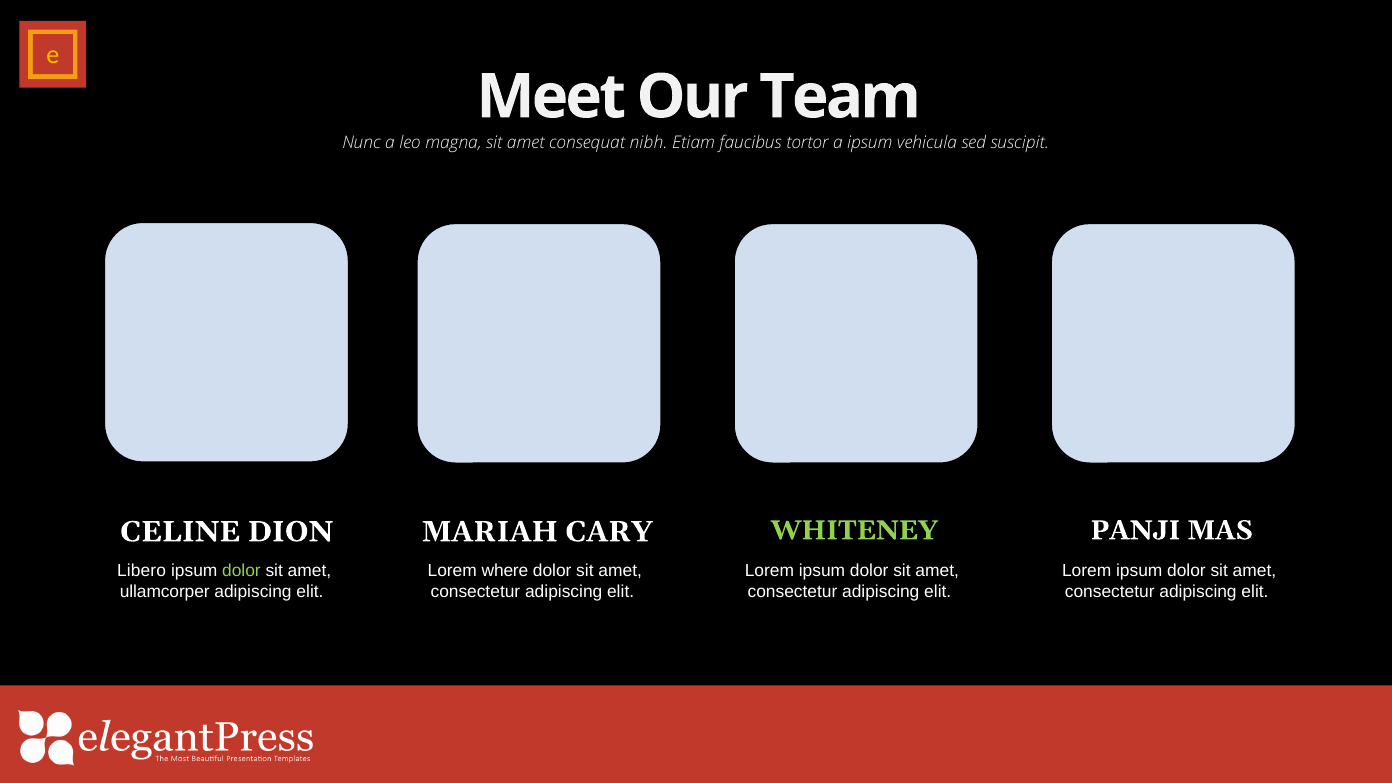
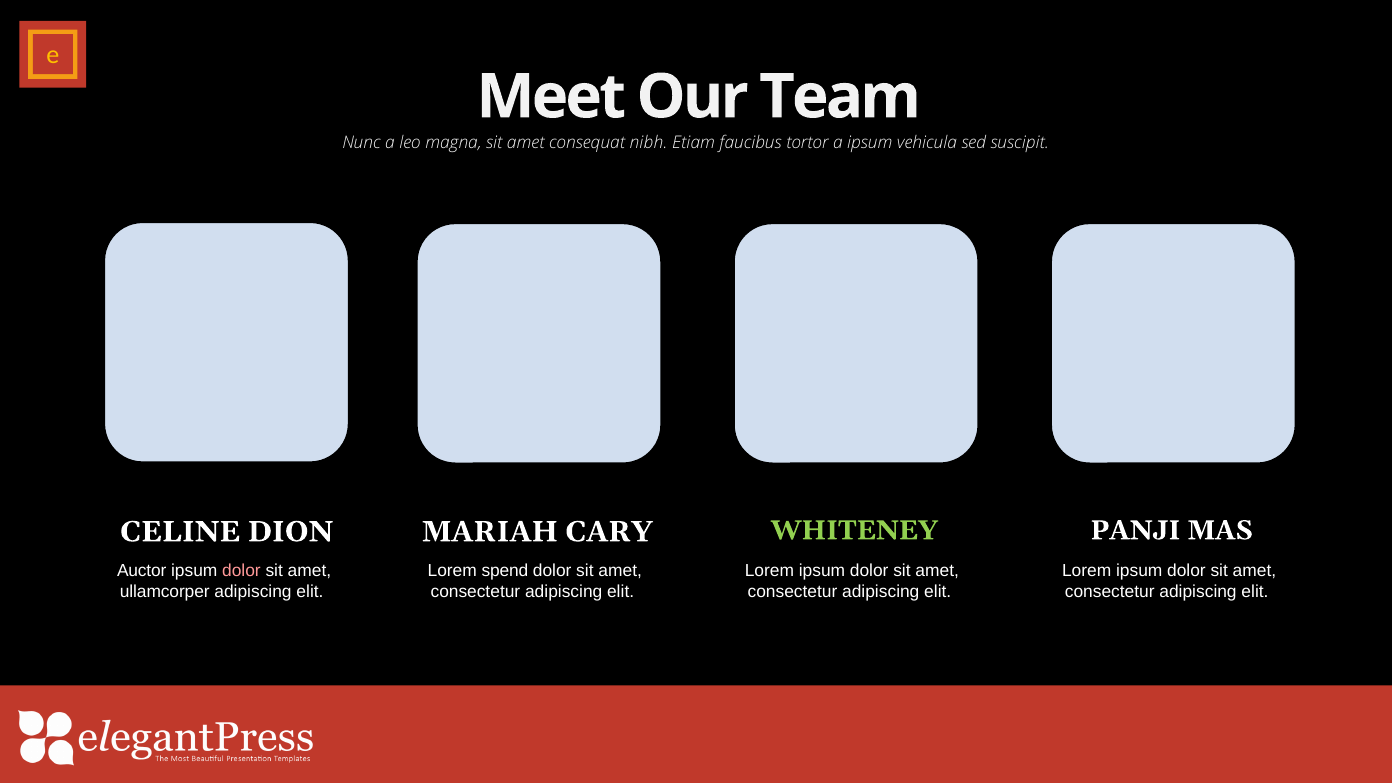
Libero: Libero -> Auctor (142, 571)
dolor colour: light green -> pink (241, 571)
where: where -> spend (505, 571)
